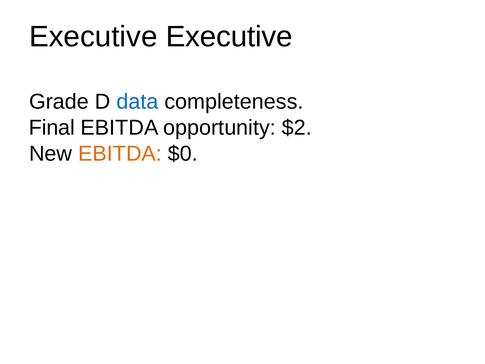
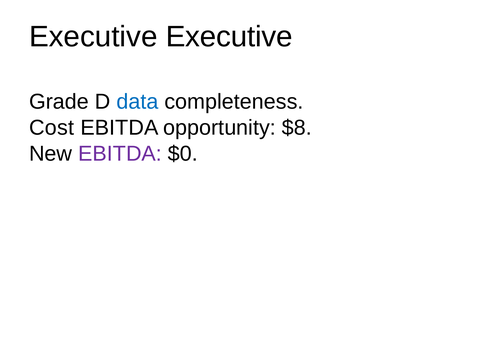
Final: Final -> Cost (52, 128)
$2: $2 -> $8 (297, 128)
EBITDA colour: orange -> purple (120, 153)
